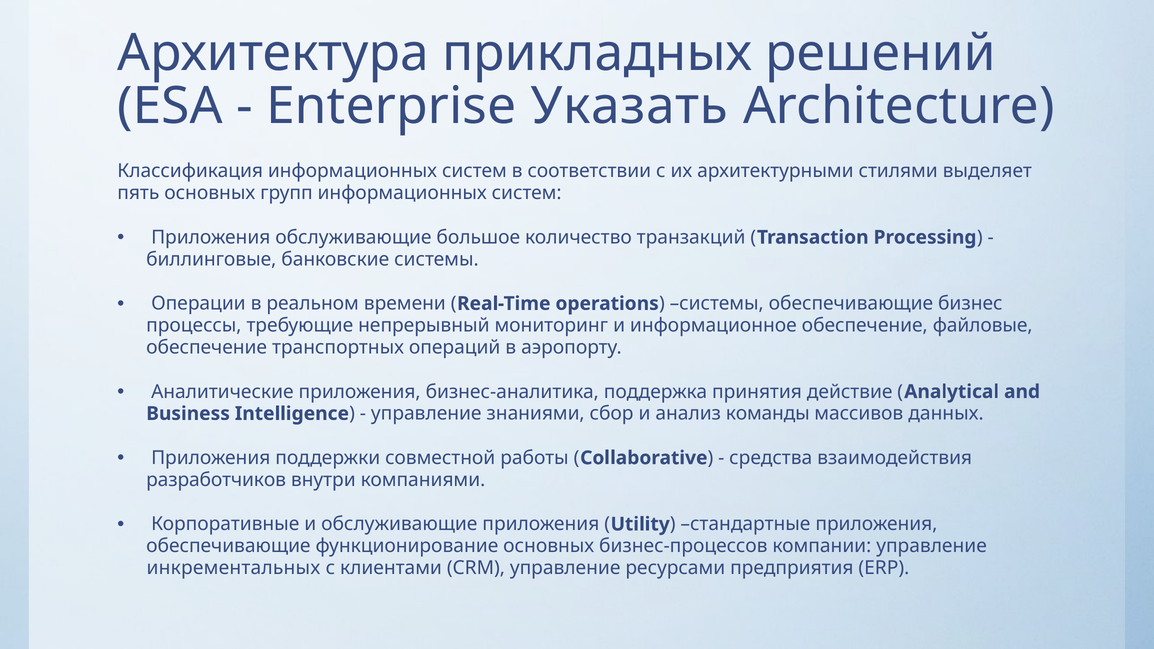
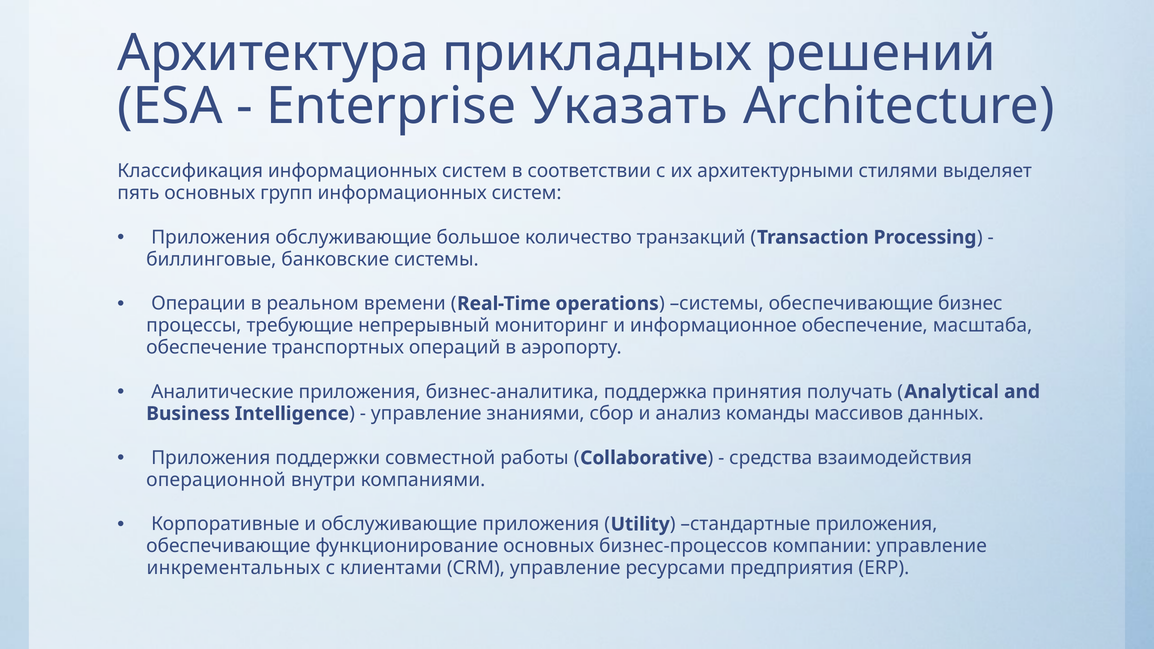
файловые: файловые -> масштаба (983, 326)
действие: действие -> получать (850, 392)
разработчиков: разработчиков -> операционной (216, 480)
